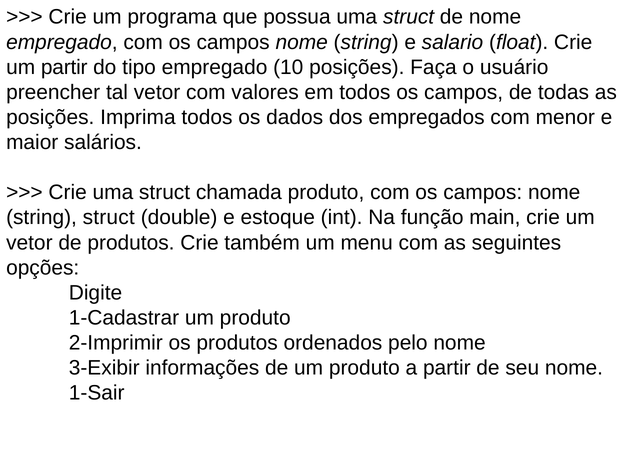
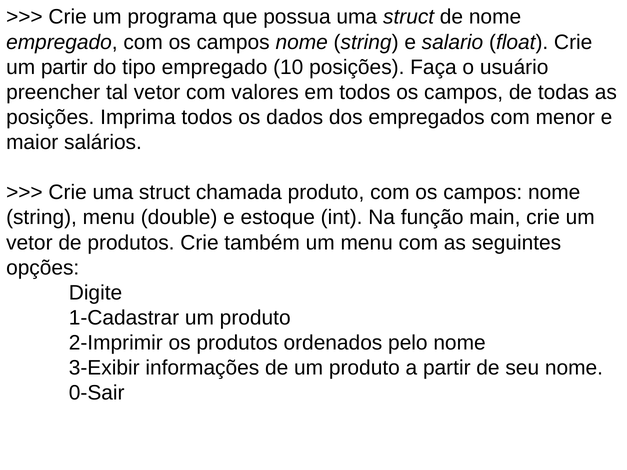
string struct: struct -> menu (109, 218)
1-Sair: 1-Sair -> 0-Sair (97, 393)
